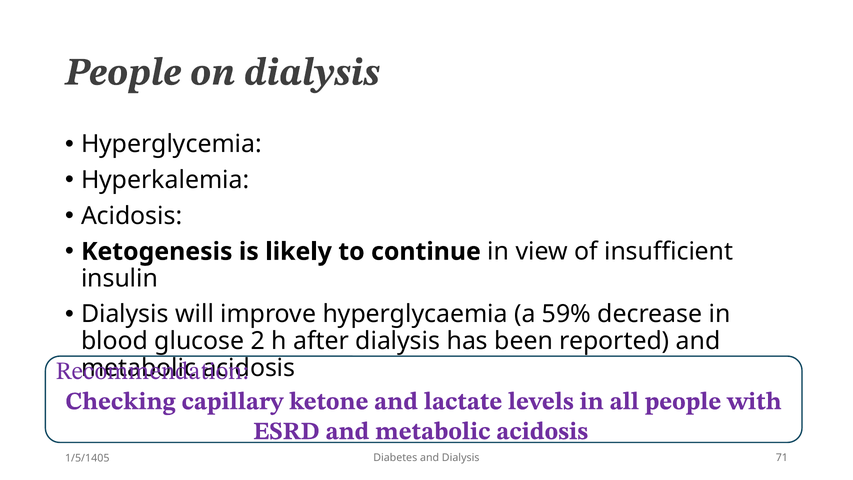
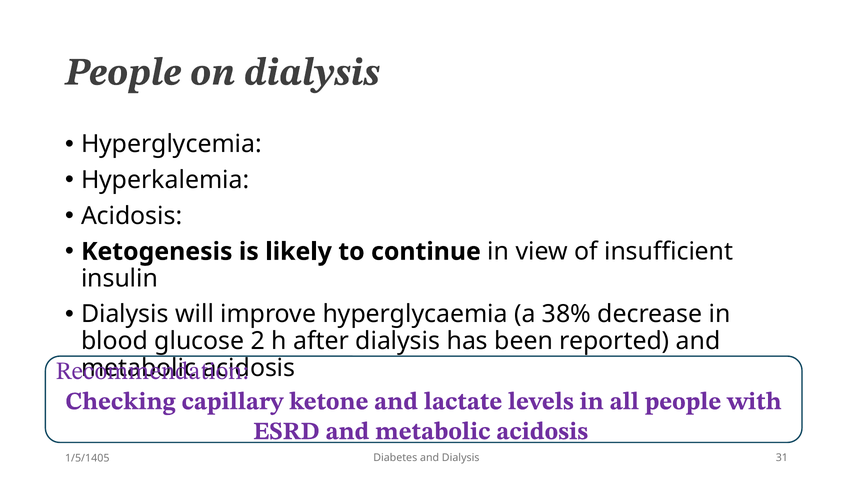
59%: 59% -> 38% (566, 314)
71: 71 -> 31 (782, 457)
